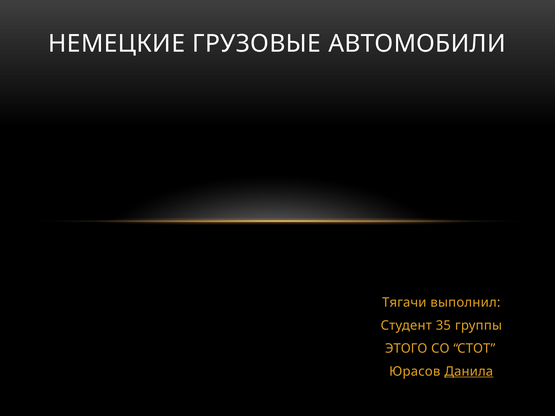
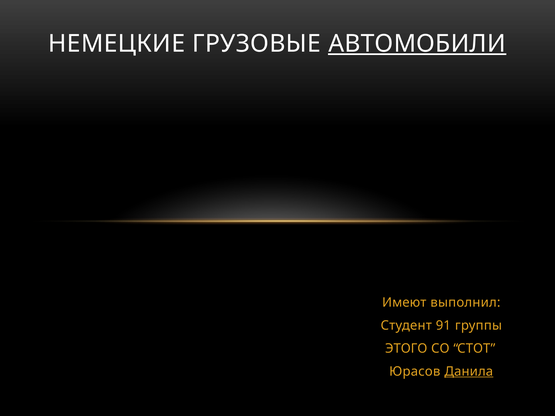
АВТОМОБИЛИ underline: none -> present (417, 44)
Тягачи: Тягачи -> Имеют (404, 303)
35: 35 -> 91 (443, 326)
